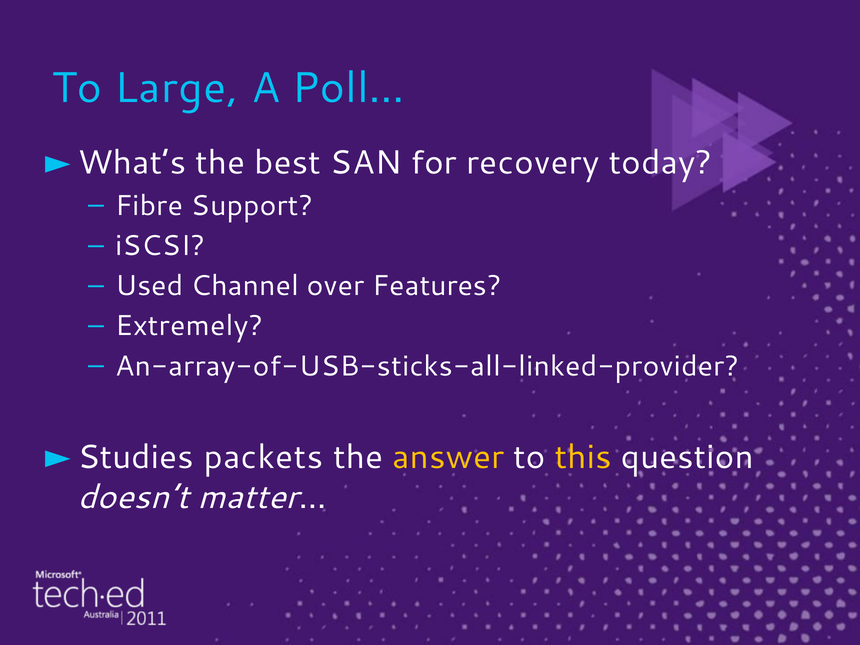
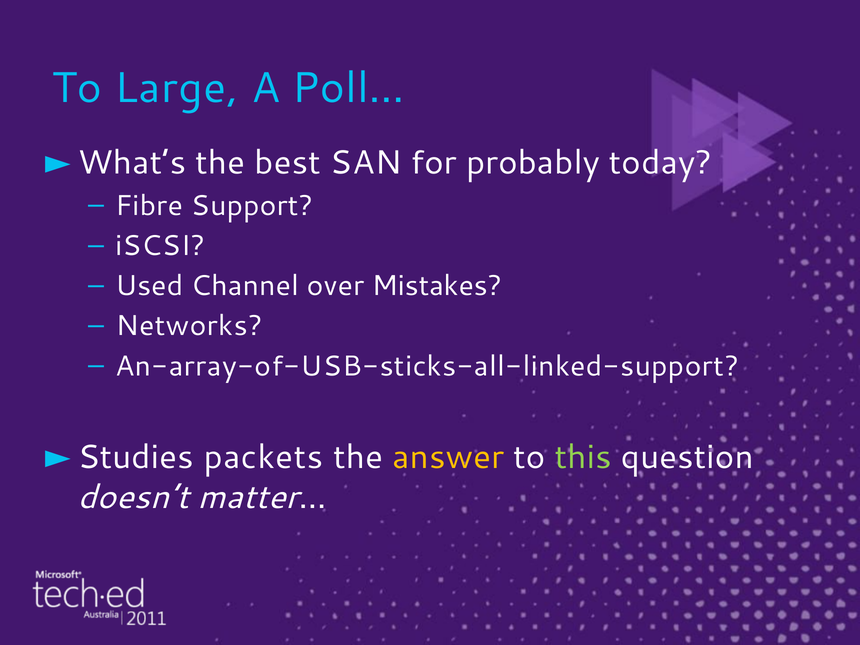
recovery: recovery -> probably (533, 163)
Features: Features -> Mistakes (437, 286)
Extremely: Extremely -> Networks (189, 326)
An-array-of-USB-sticks-all-linked-provider: An-array-of-USB-sticks-all-linked-provider -> An-array-of-USB-sticks-all-linked-support (427, 366)
this colour: yellow -> light green (583, 457)
